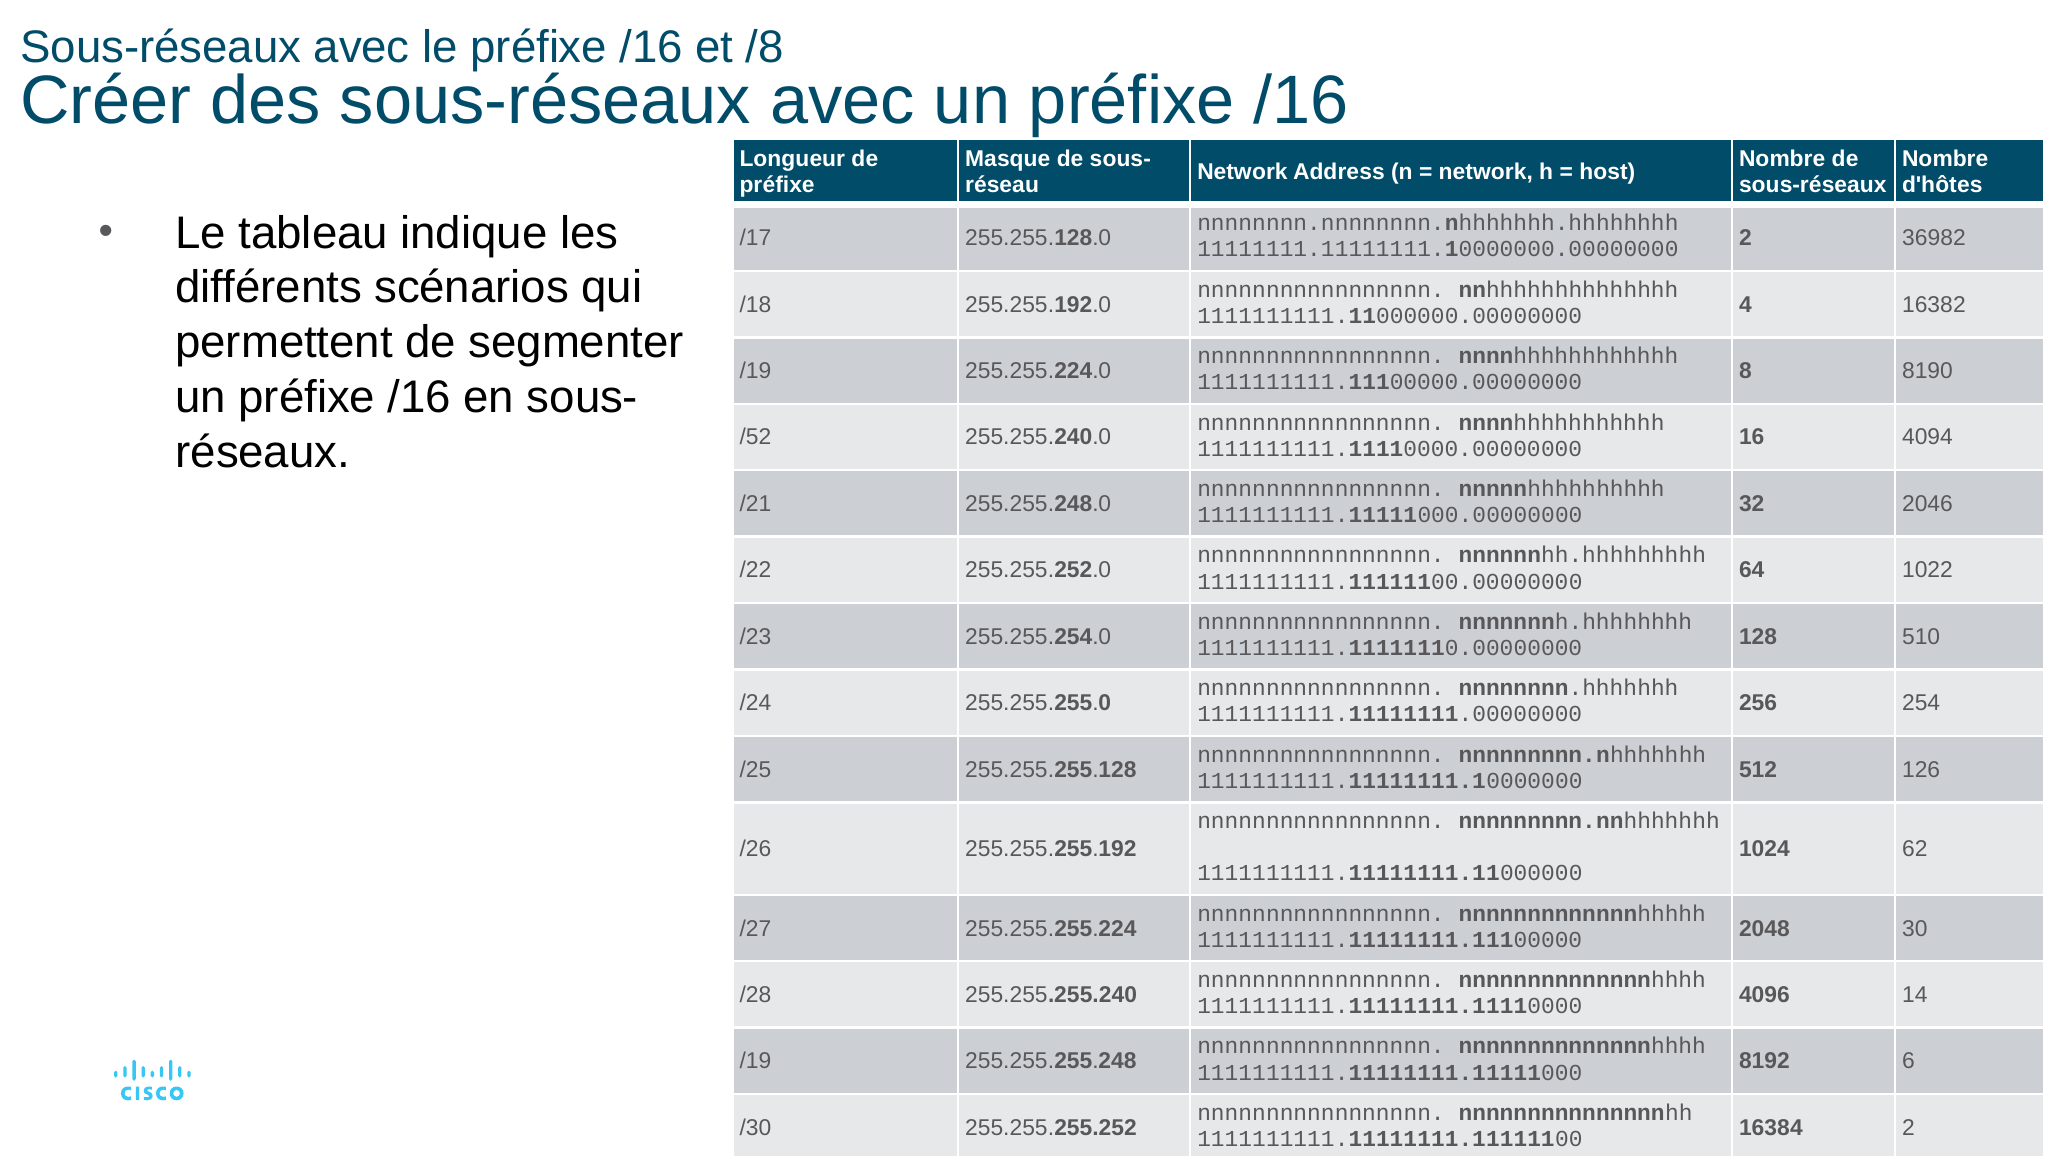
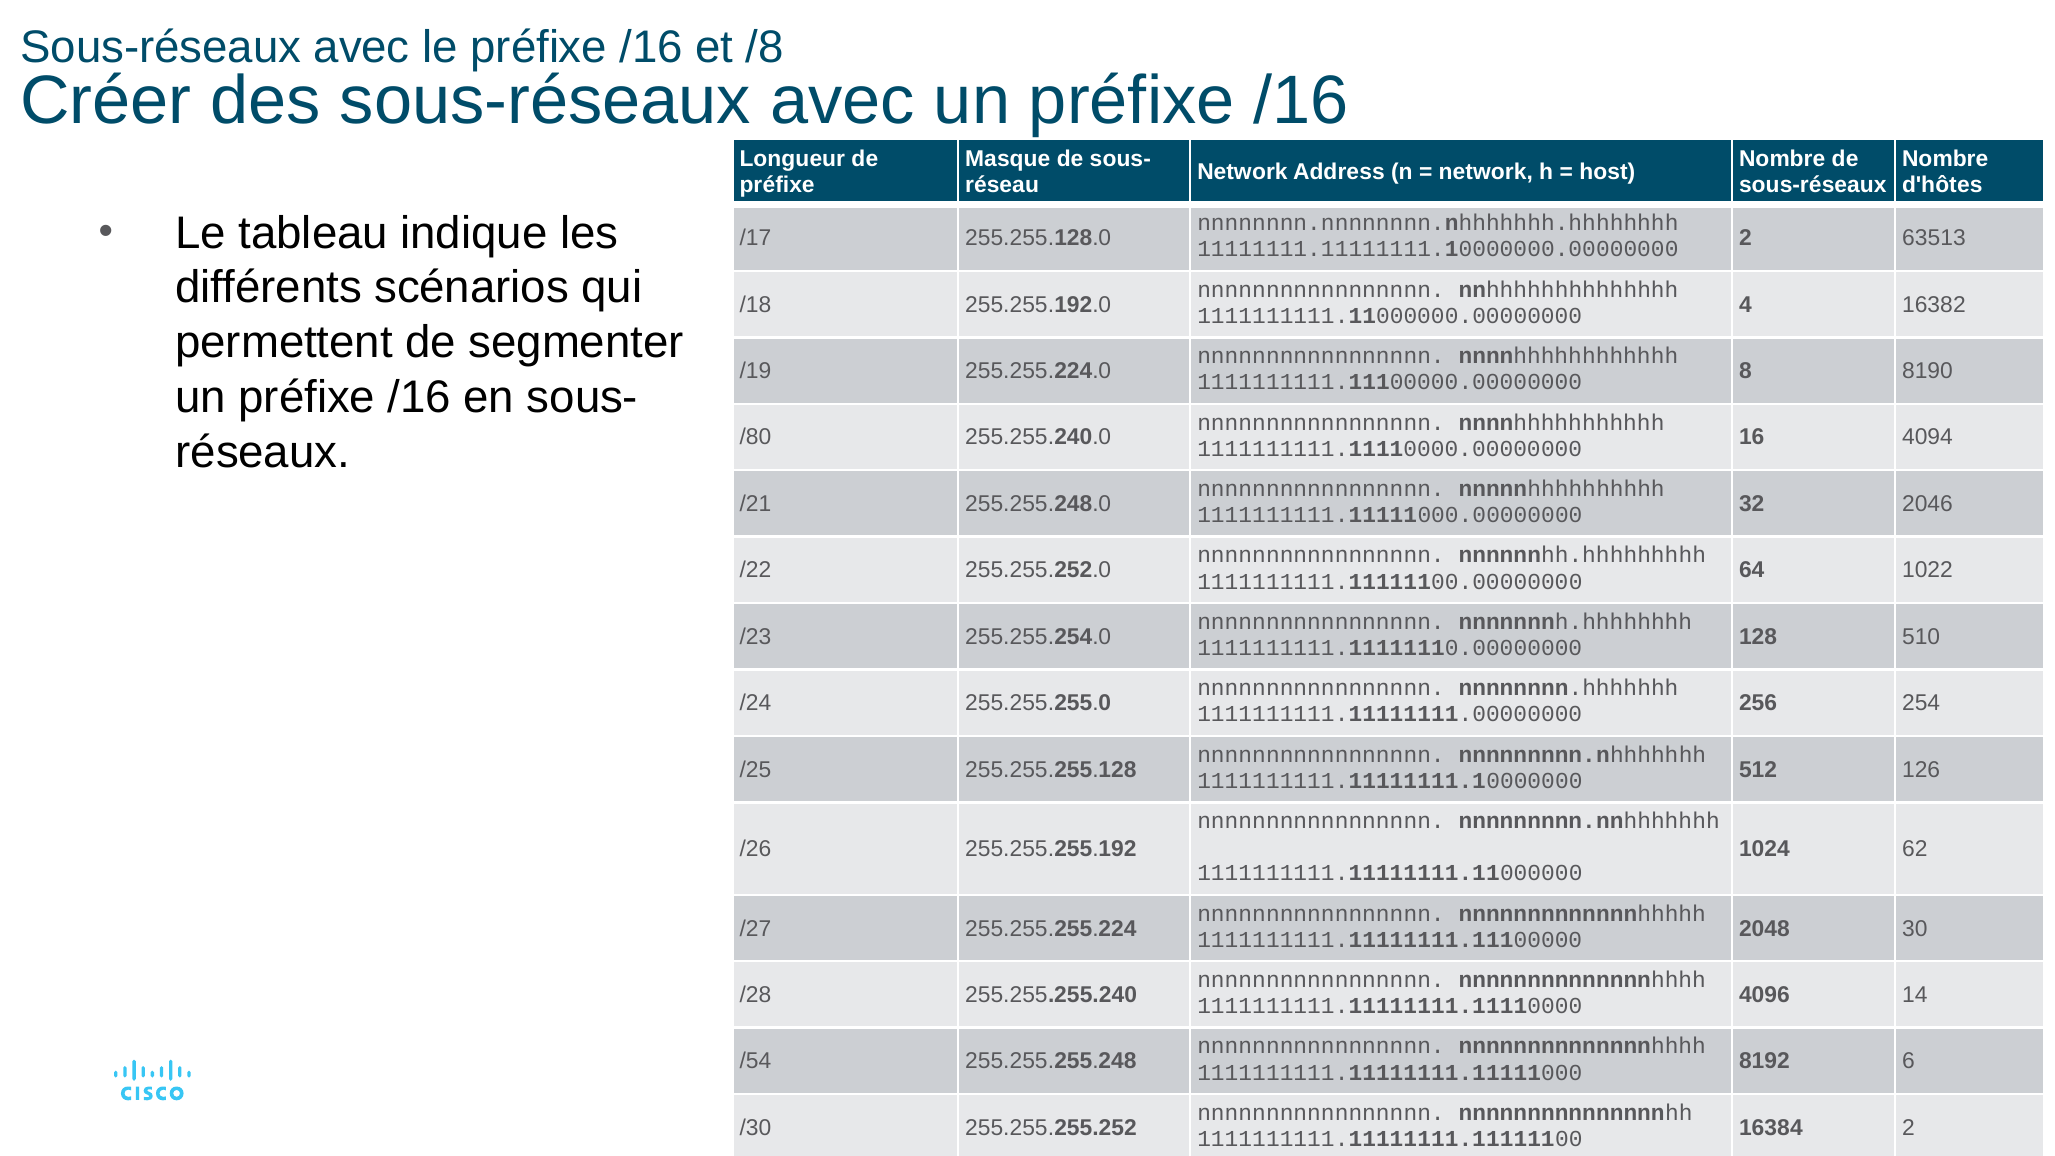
36982: 36982 -> 63513 (1934, 238)
/52: /52 -> /80 (756, 437)
/19: /19 -> /54 (756, 1061)
